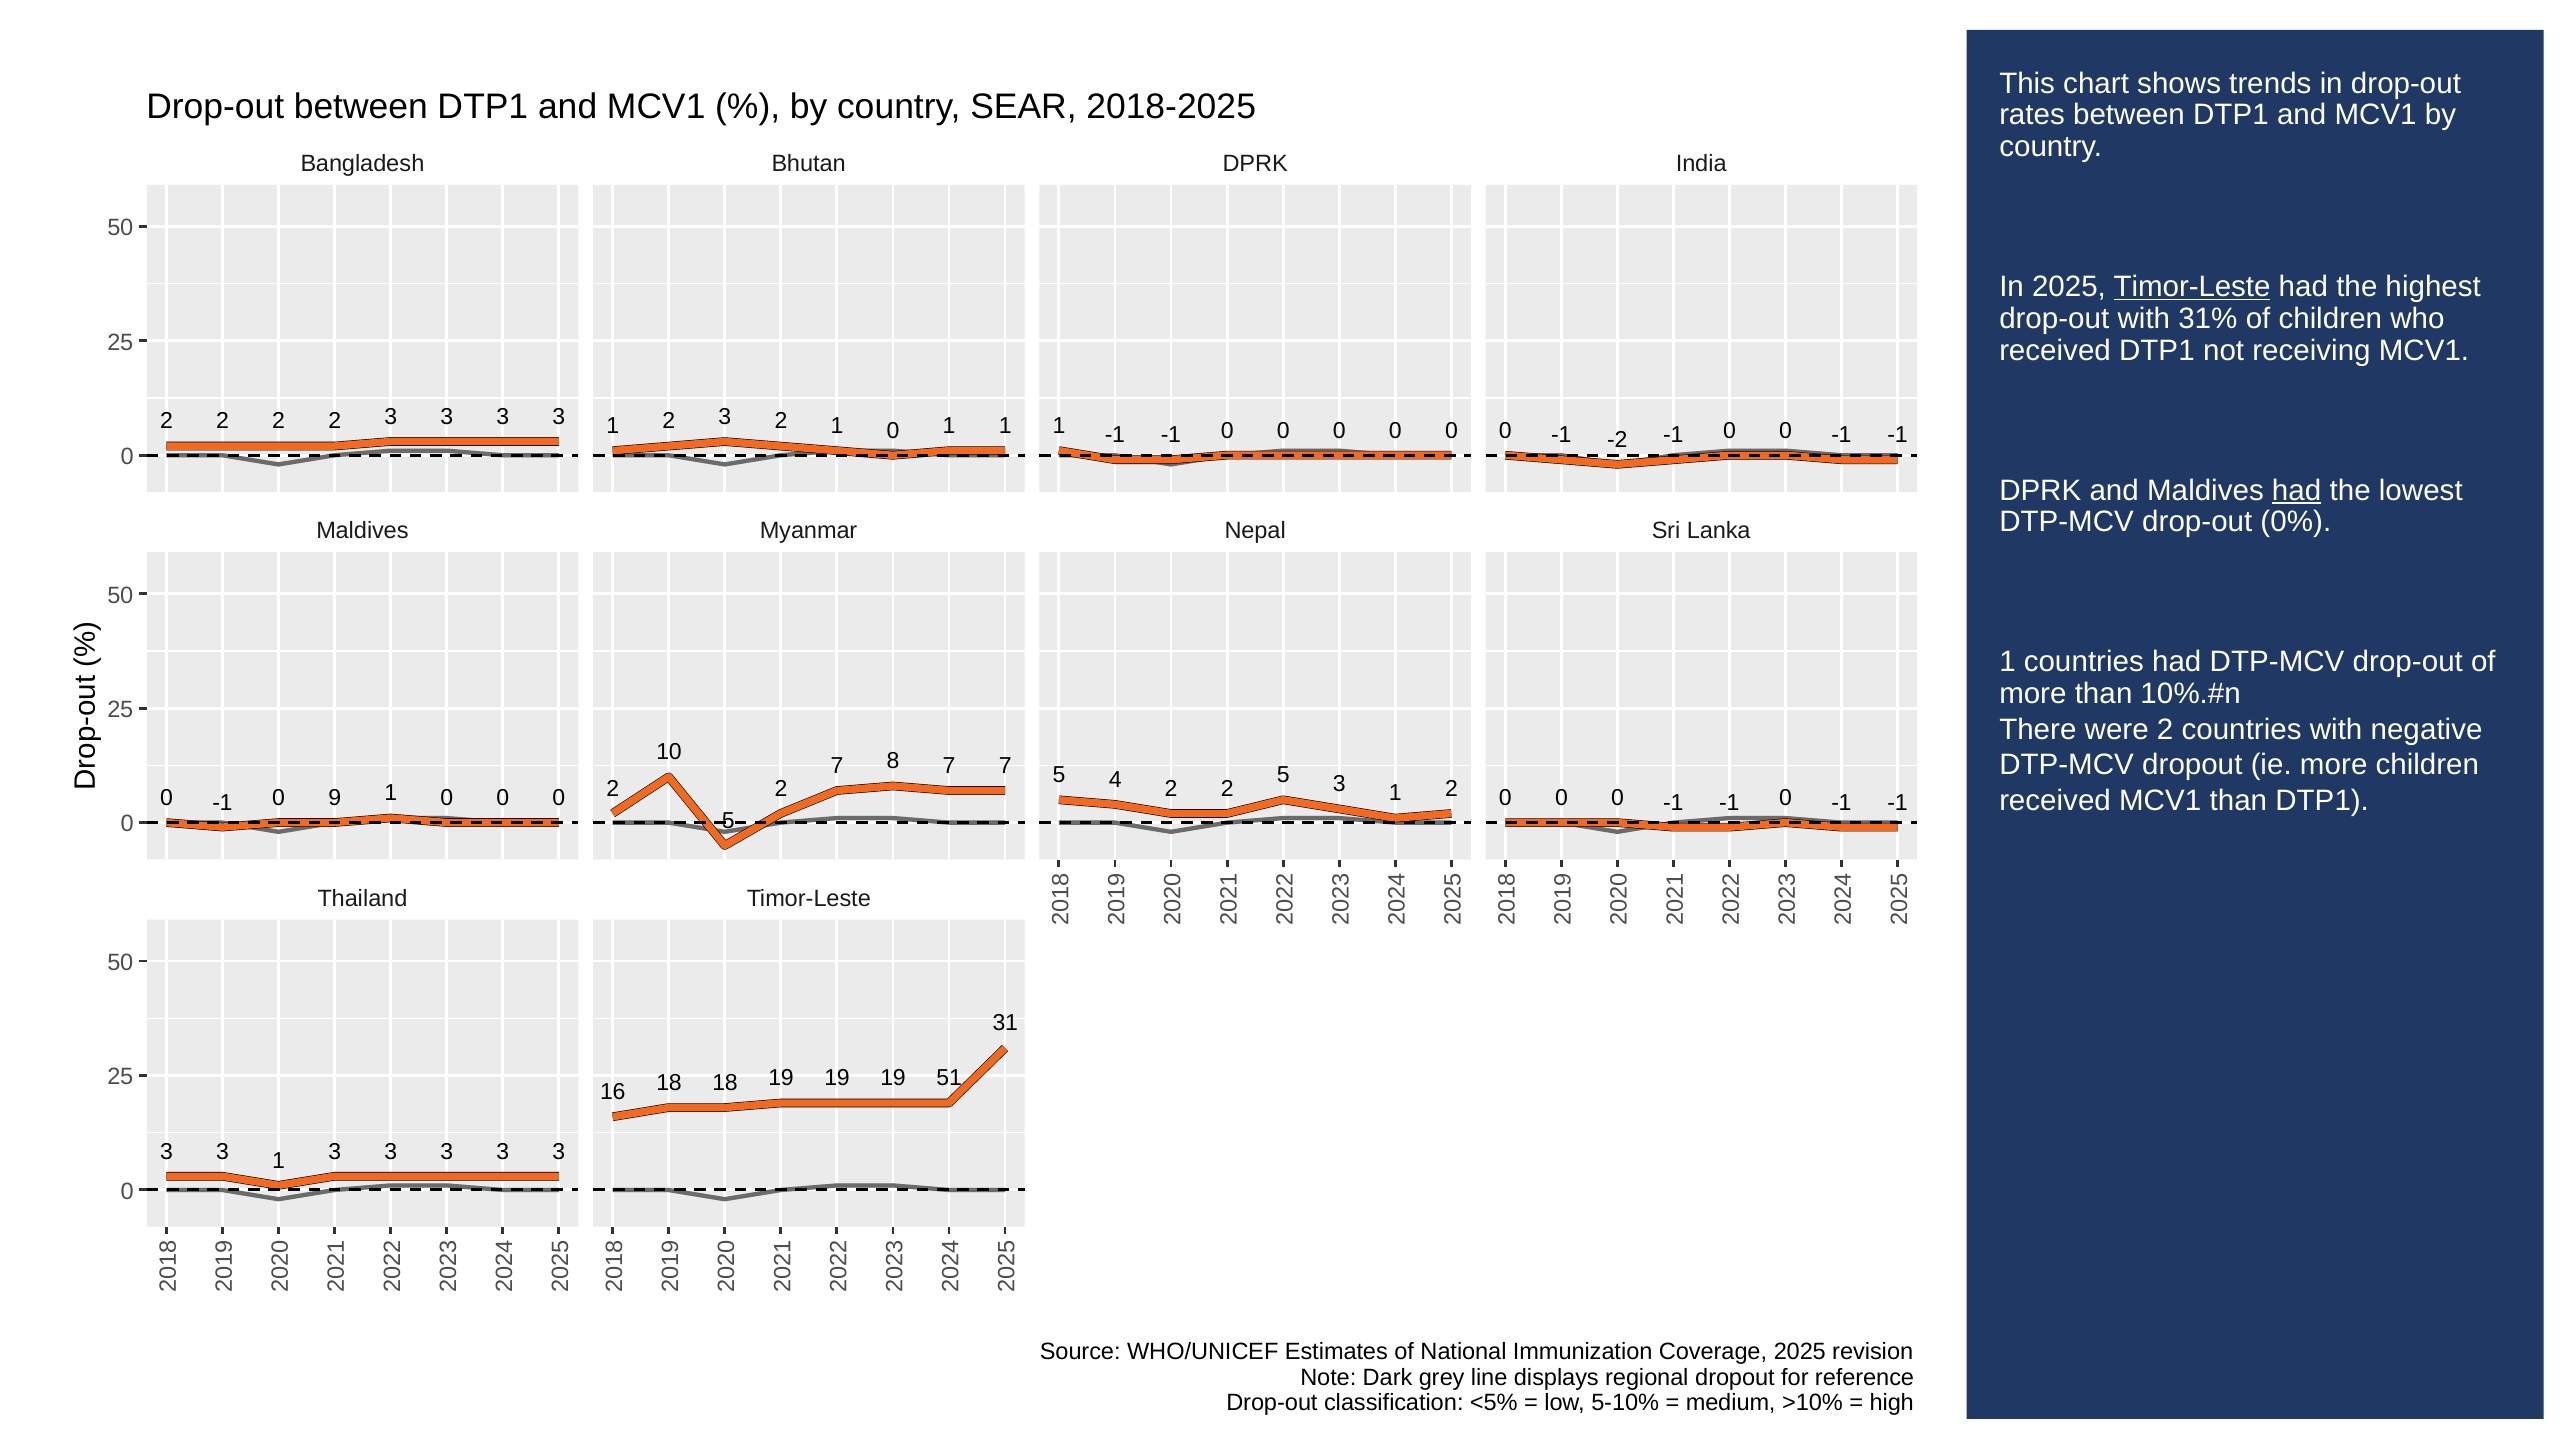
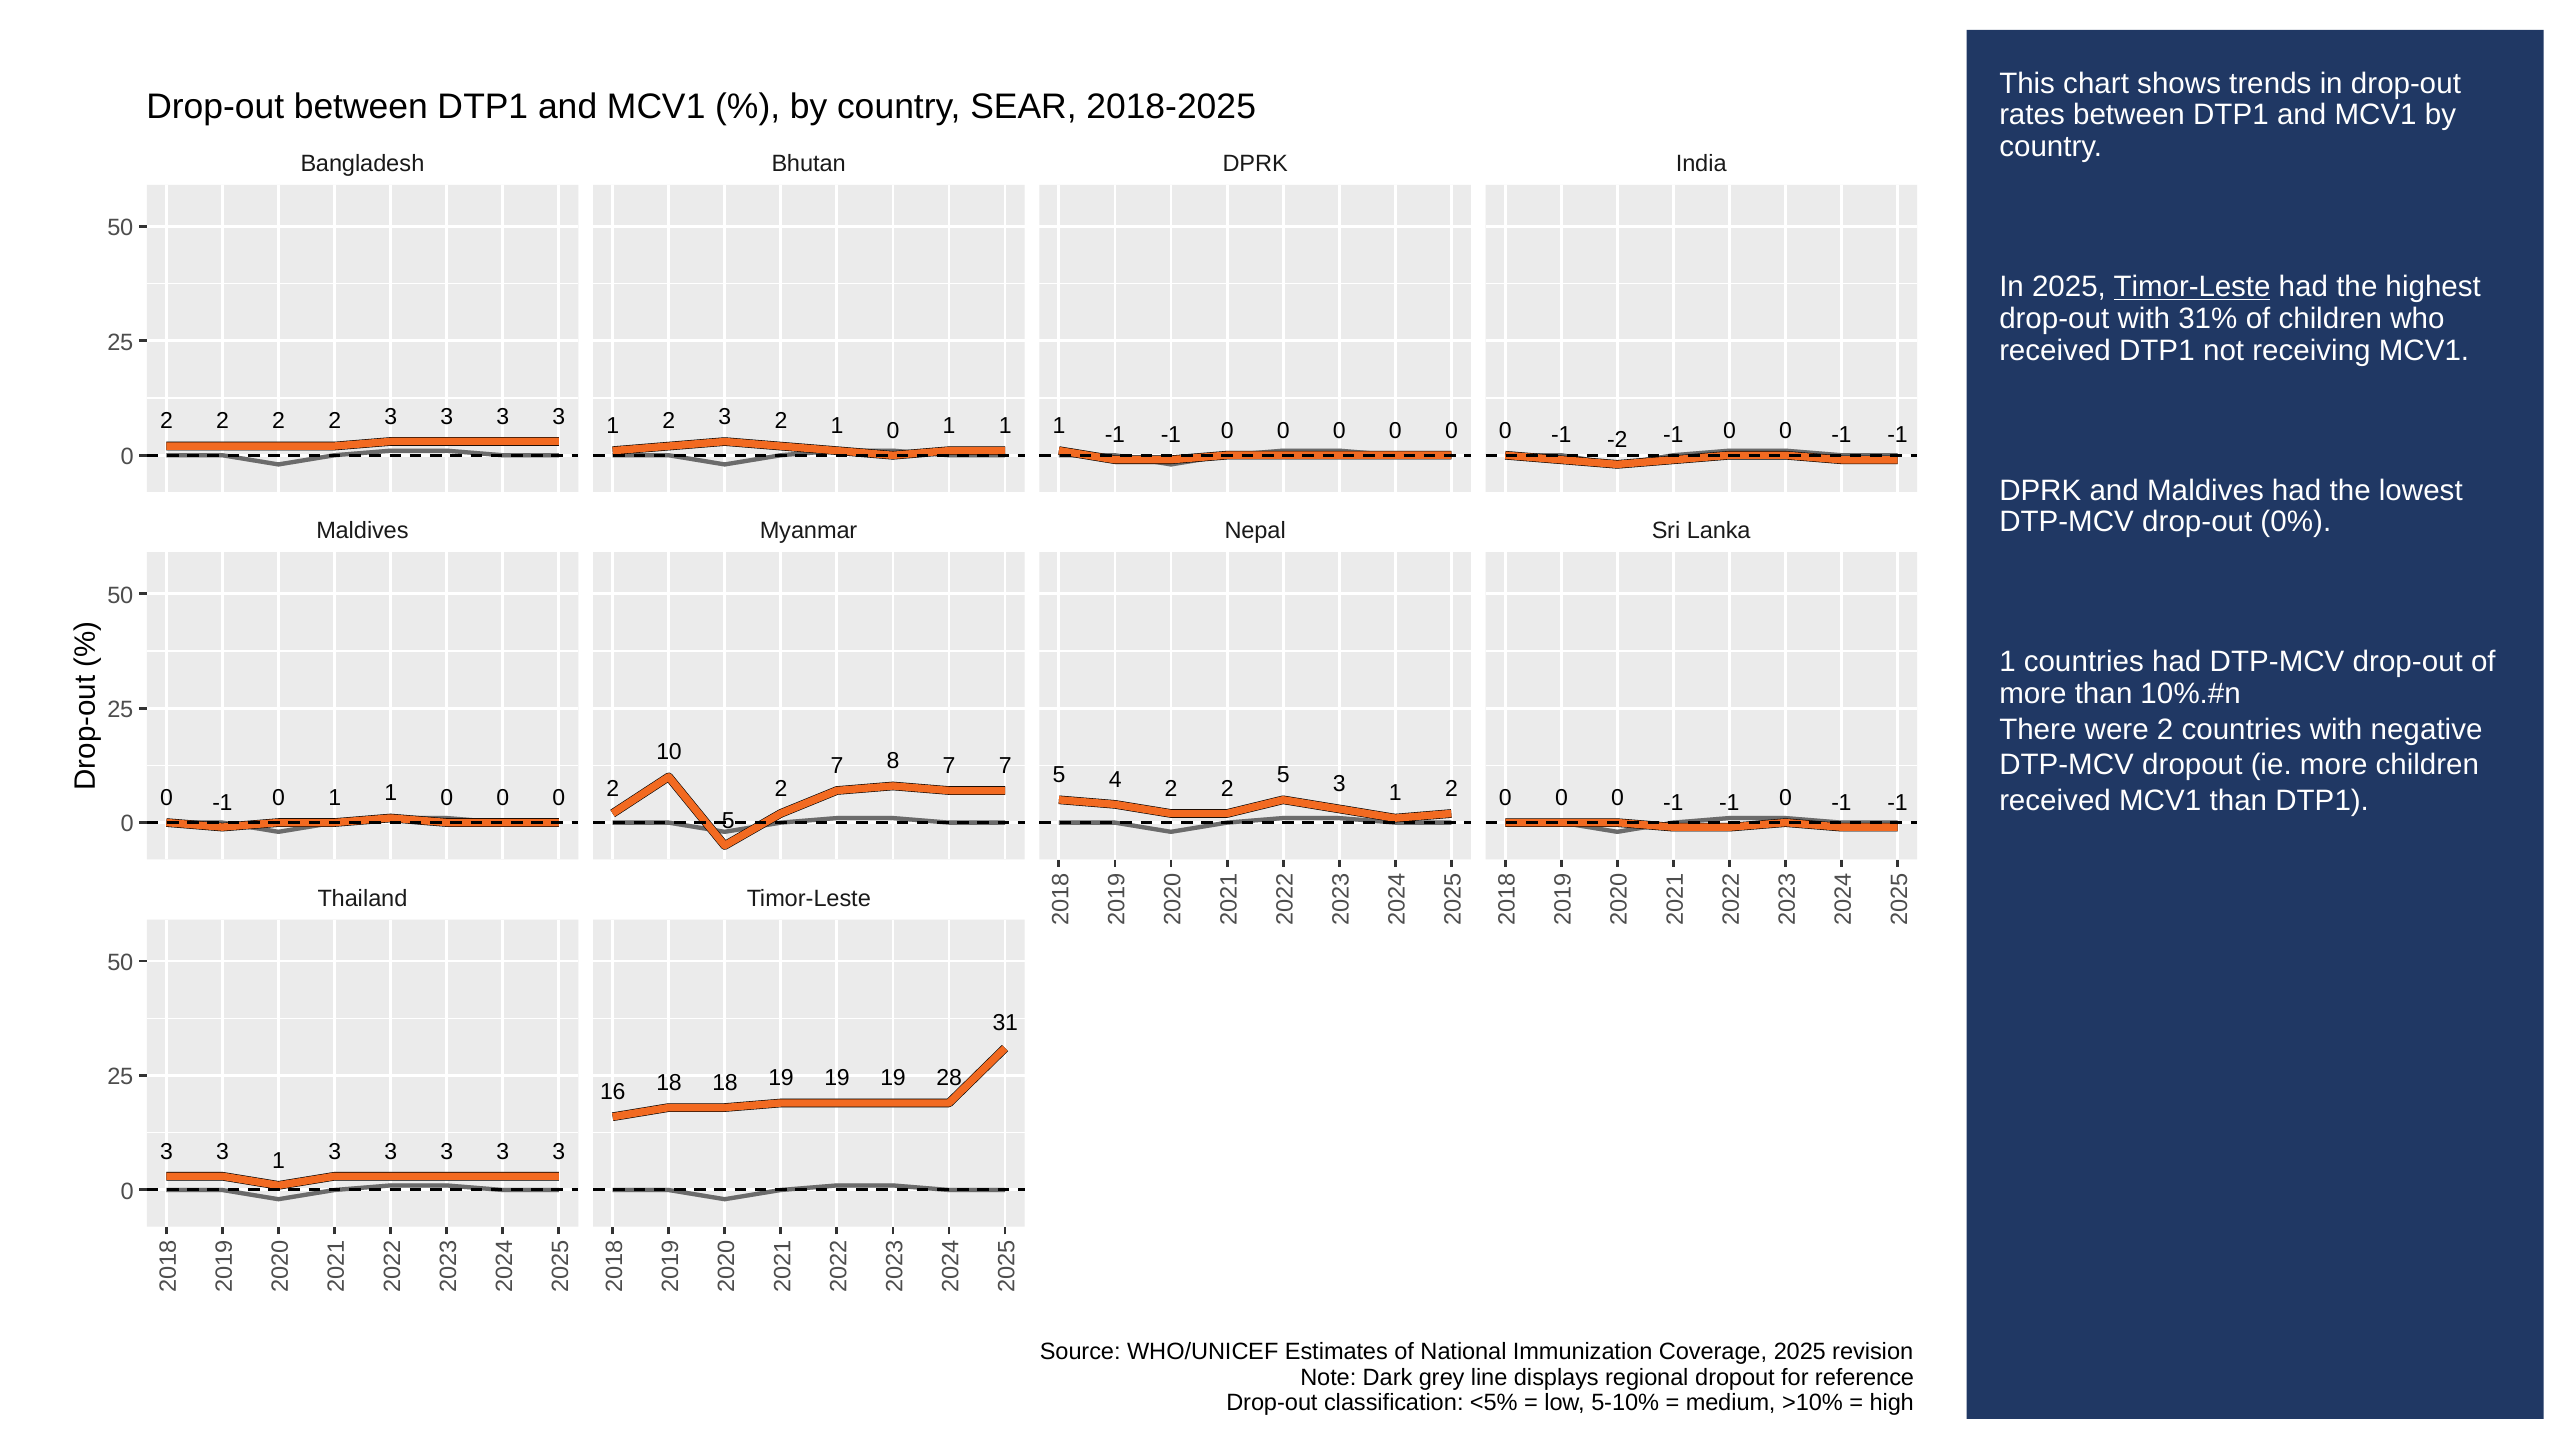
had underline: present -> none (2297, 490)
-1 0 9: 9 -> 1 (335, 798)
51: 51 -> 28 (949, 1078)
